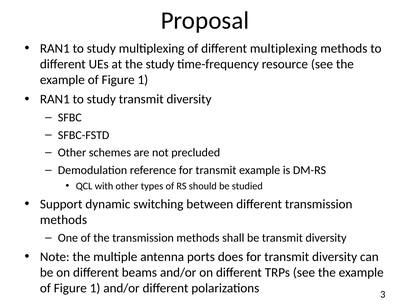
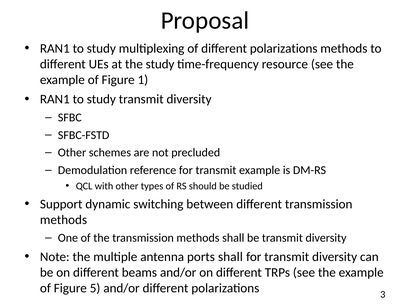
of different multiplexing: multiplexing -> polarizations (284, 48)
ports does: does -> shall (230, 256)
1: 1 -> 5 (95, 288)
